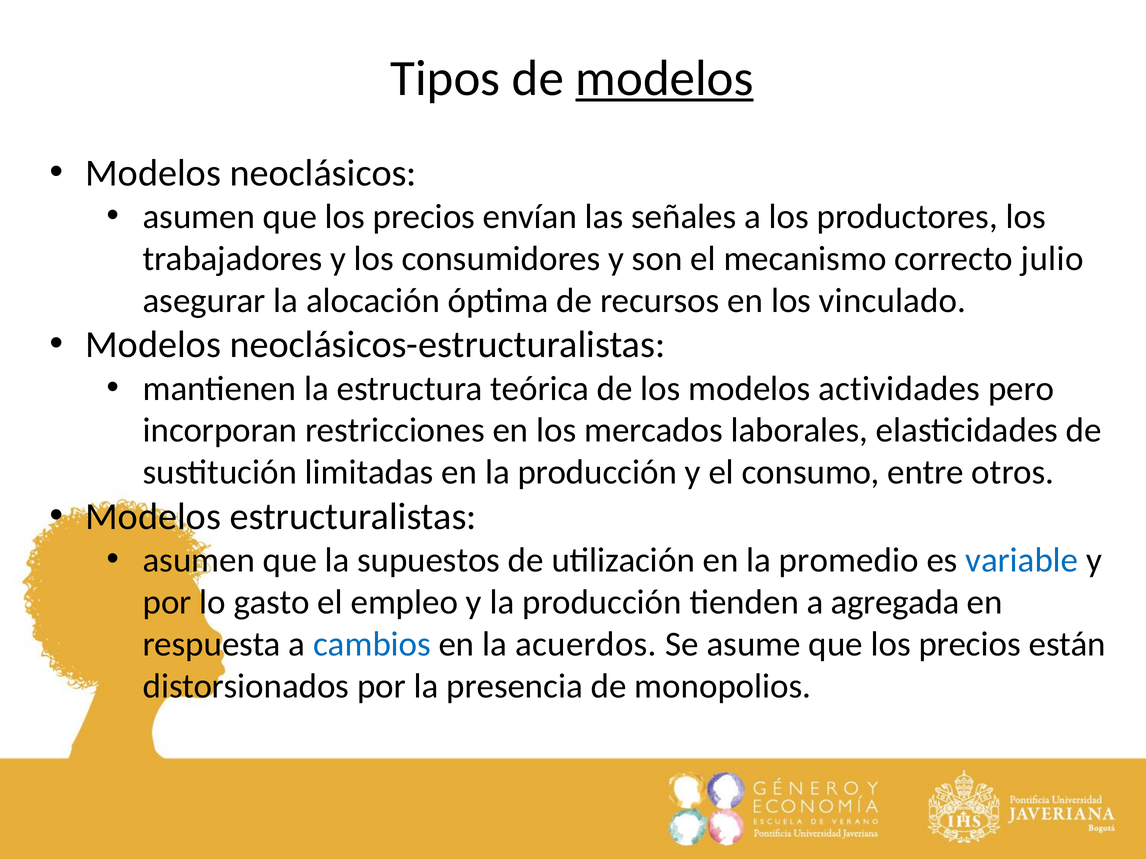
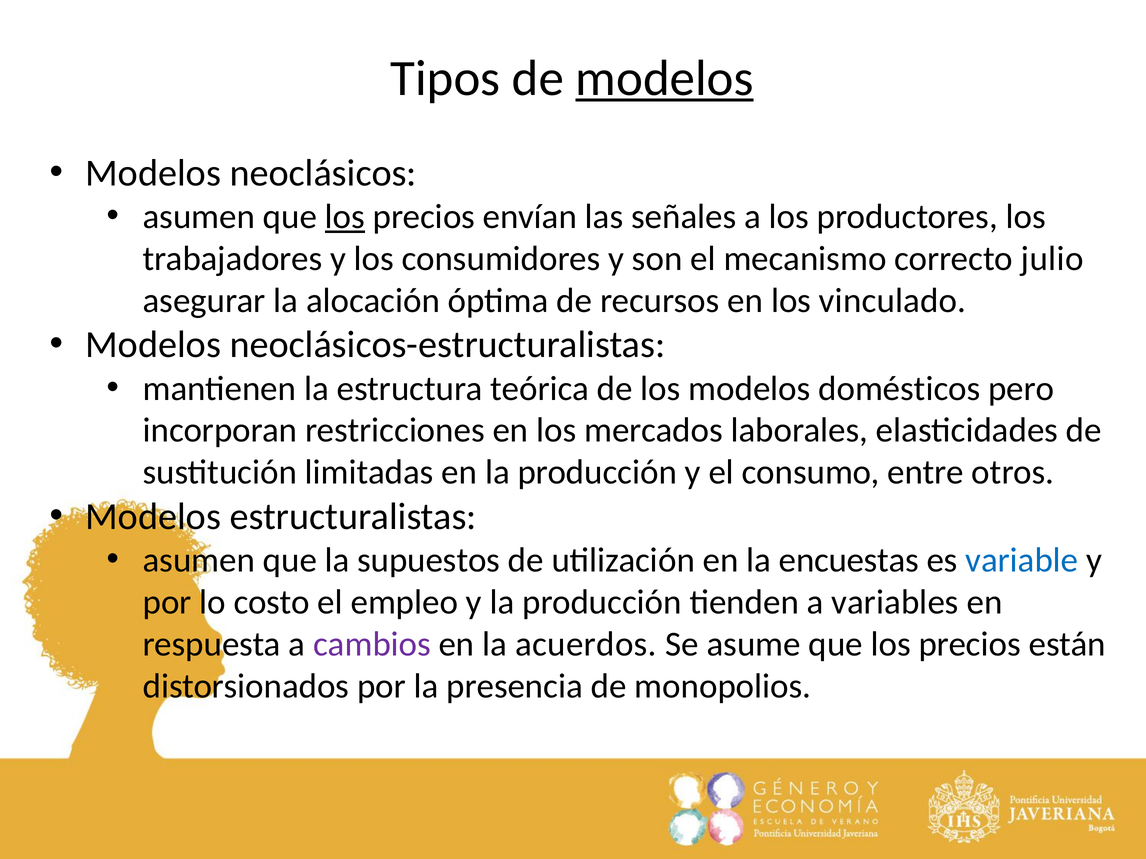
los underline: none -> present (345, 217)
actividades: actividades -> domésticos (899, 389)
promedio: promedio -> encuestas (849, 561)
gasto: gasto -> costo (272, 603)
agregada: agregada -> variables (895, 603)
cambios colour: blue -> purple (372, 645)
